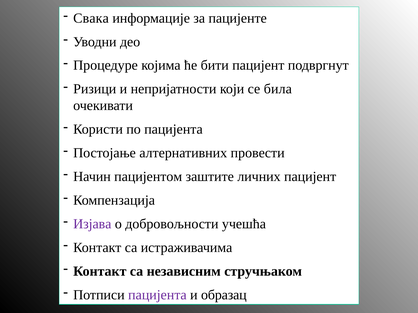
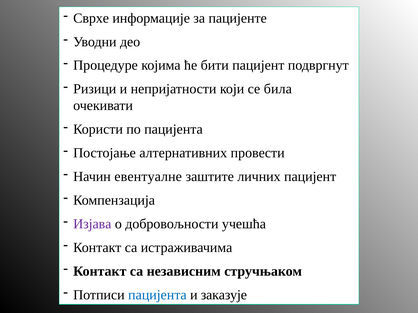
Свака: Свака -> Сврхе (91, 18)
пацијентом: пацијентом -> евентуалне (148, 177)
пацијента colour: purple -> blue (157, 295)
образац: образац -> заказује (224, 295)
